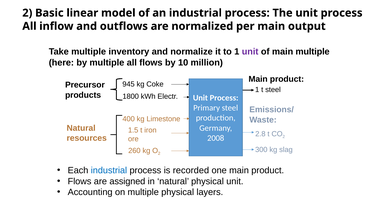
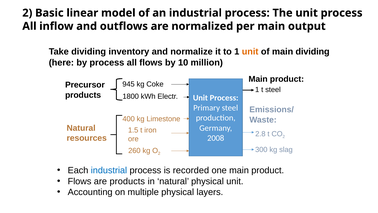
Take multiple: multiple -> dividing (89, 52)
unit colour: purple -> orange (250, 52)
main multiple: multiple -> dividing (313, 52)
by multiple: multiple -> process (107, 63)
are assigned: assigned -> products (127, 181)
